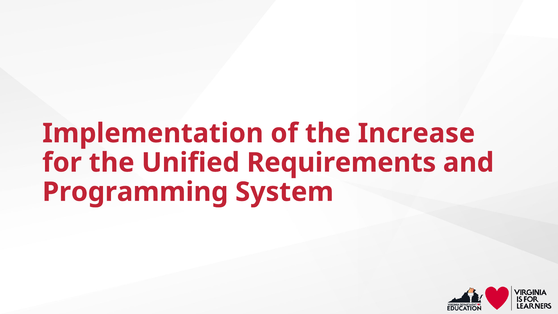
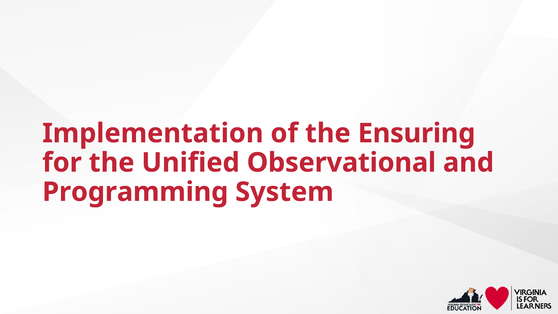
Increase: Increase -> Ensuring (417, 133)
Requirements: Requirements -> Observational (341, 163)
